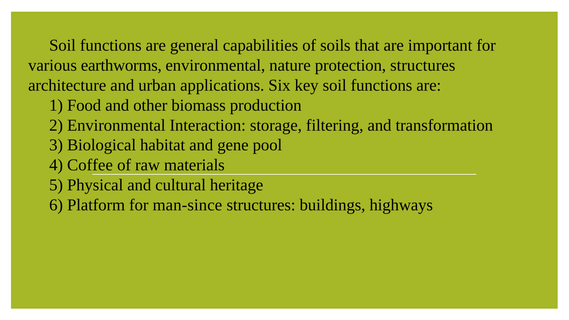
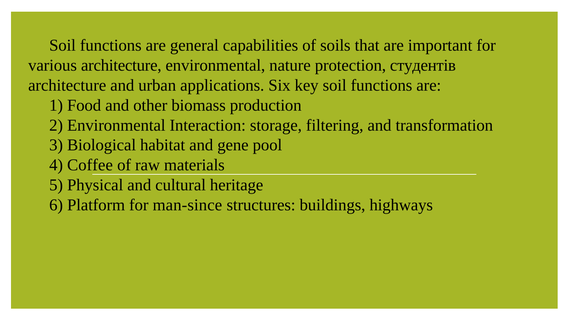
various earthworms: earthworms -> architecture (121, 65)
protection structures: structures -> студентів (423, 65)
